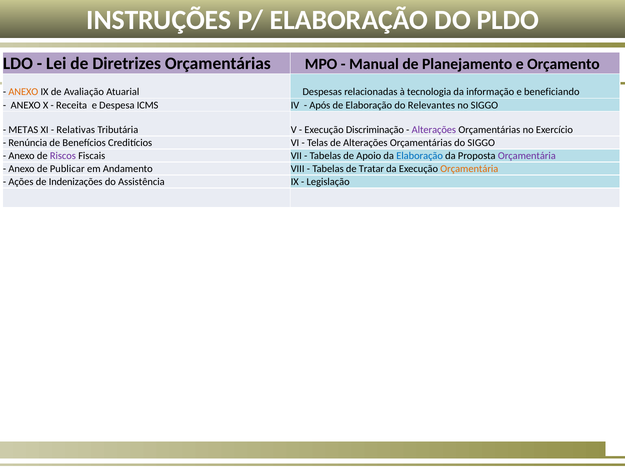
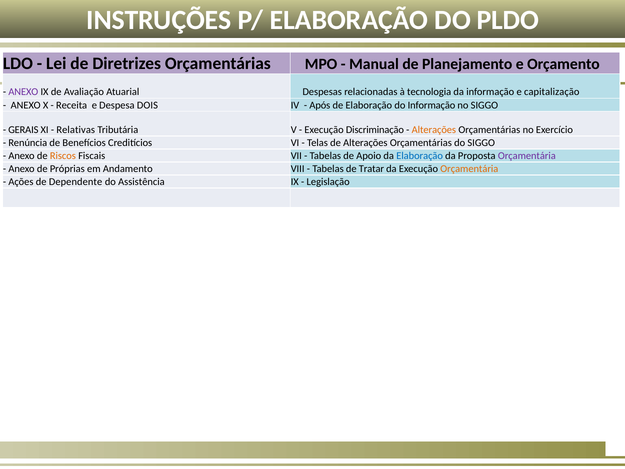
ANEXO colour: orange -> purple (23, 92)
beneficiando: beneficiando -> capitalização (552, 92)
ICMS: ICMS -> DOIS (147, 105)
do Relevantes: Relevantes -> Informação (431, 105)
METAS: METAS -> GERAIS (23, 130)
Alterações colour: purple -> orange (434, 130)
Riscos colour: purple -> orange (63, 156)
Publicar: Publicar -> Próprias (67, 169)
Indenizações: Indenizações -> Dependente (76, 182)
